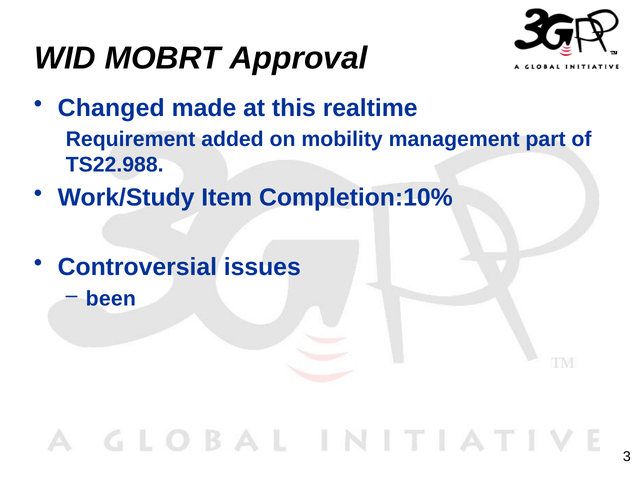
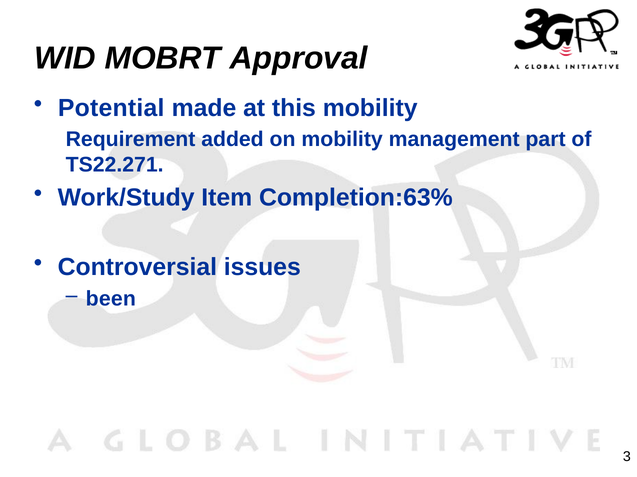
Changed: Changed -> Potential (111, 108)
this realtime: realtime -> mobility (370, 108)
TS22.988: TS22.988 -> TS22.271 (115, 165)
Completion:10%: Completion:10% -> Completion:63% (356, 198)
